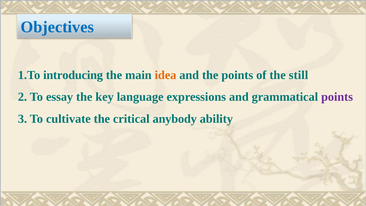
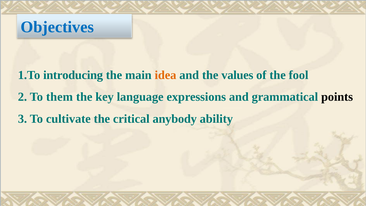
the points: points -> values (237, 75)
still: still -> fool (299, 75)
essay: essay -> them (59, 97)
points colour: purple -> black (337, 97)
